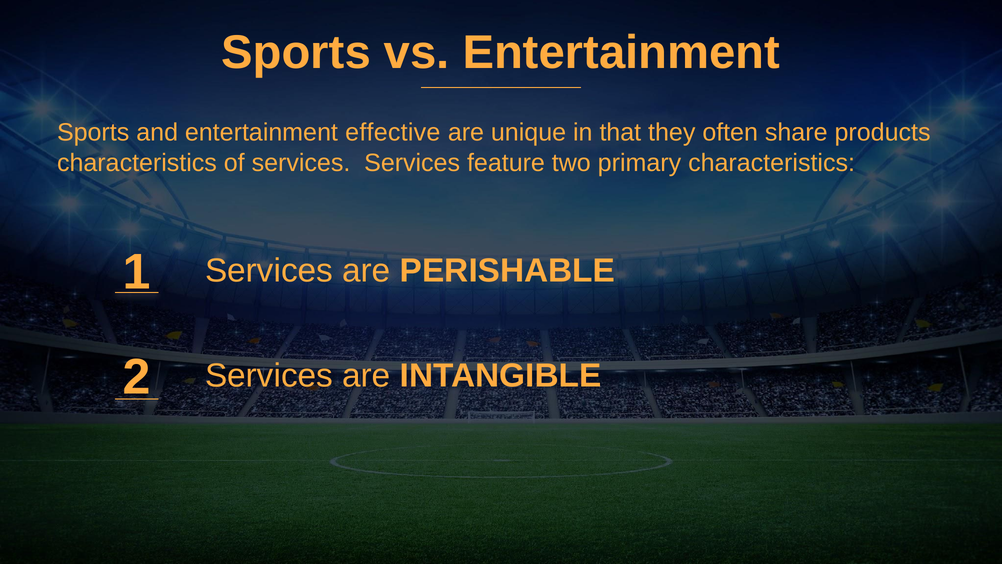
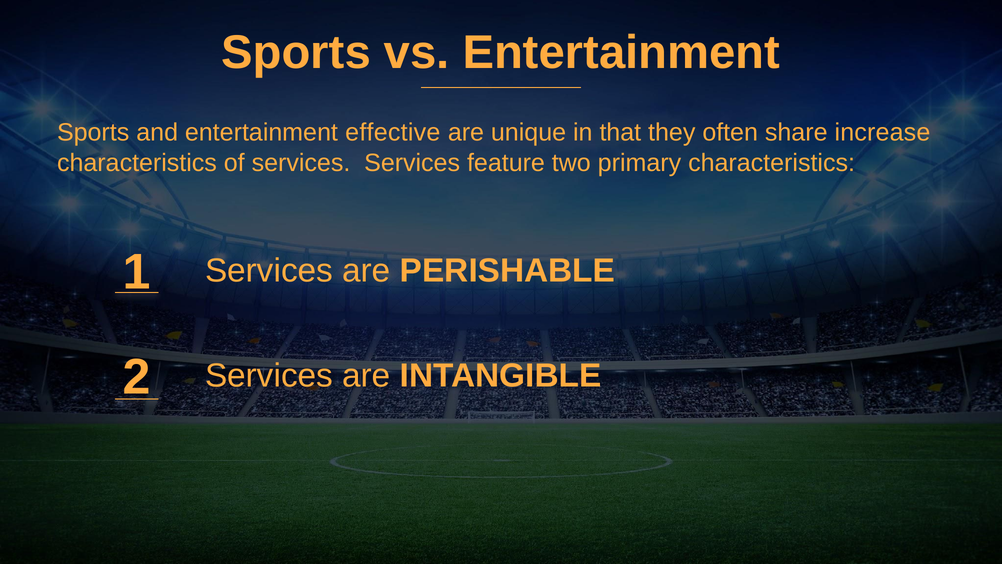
products: products -> increase (882, 133)
